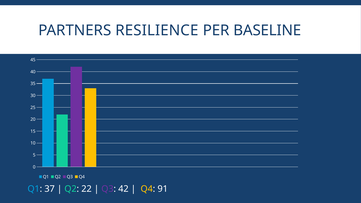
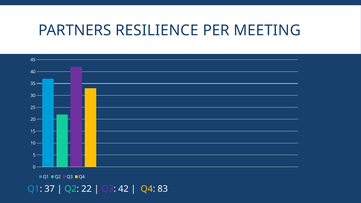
BASELINE: BASELINE -> MEETING (267, 30)
91: 91 -> 83 (163, 189)
